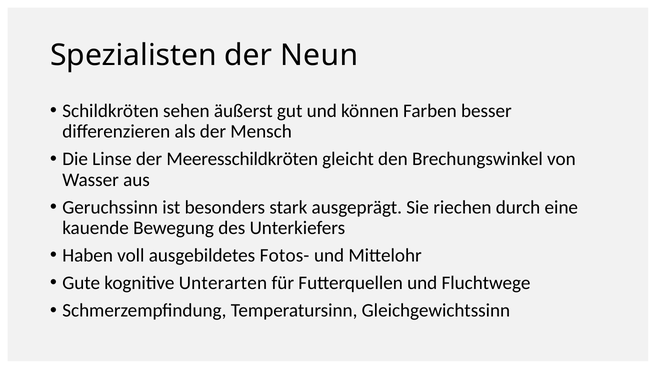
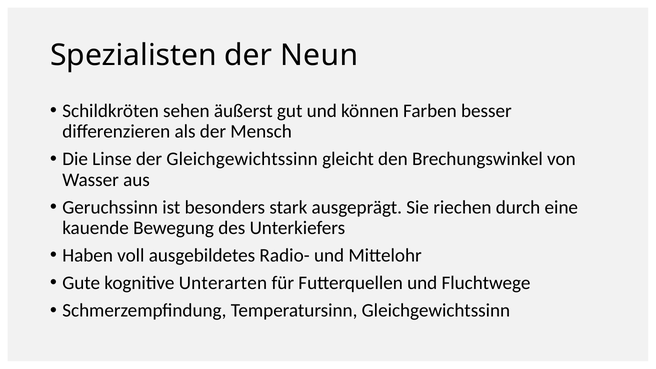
der Meeresschildkröten: Meeresschildkröten -> Gleichgewichtssinn (242, 159)
Fotos-: Fotos- -> Radio- (285, 255)
